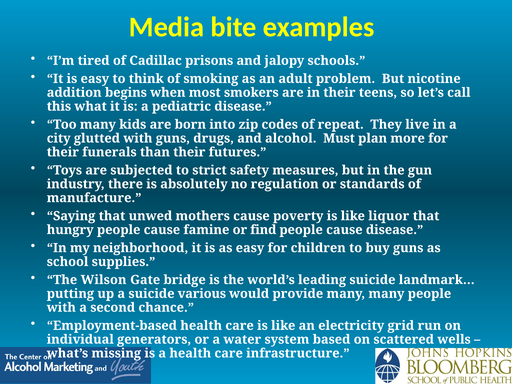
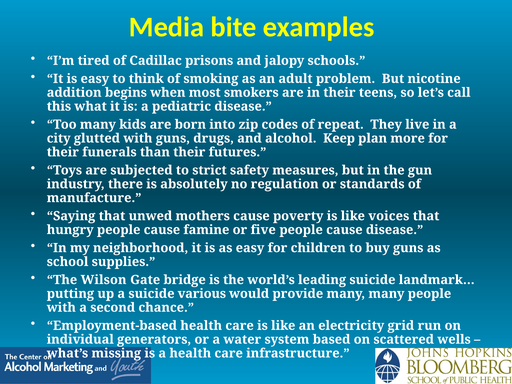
Must: Must -> Keep (339, 138)
liquor: liquor -> voices (389, 216)
find: find -> five (263, 230)
